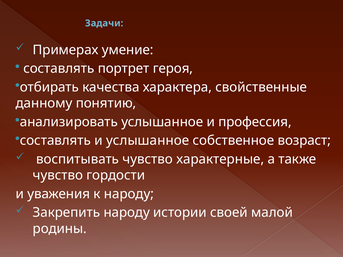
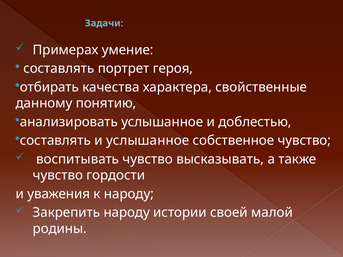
профессия: профессия -> доблестью (255, 122)
собственное возраст: возраст -> чувство (304, 141)
характерные: характерные -> высказывать (220, 159)
